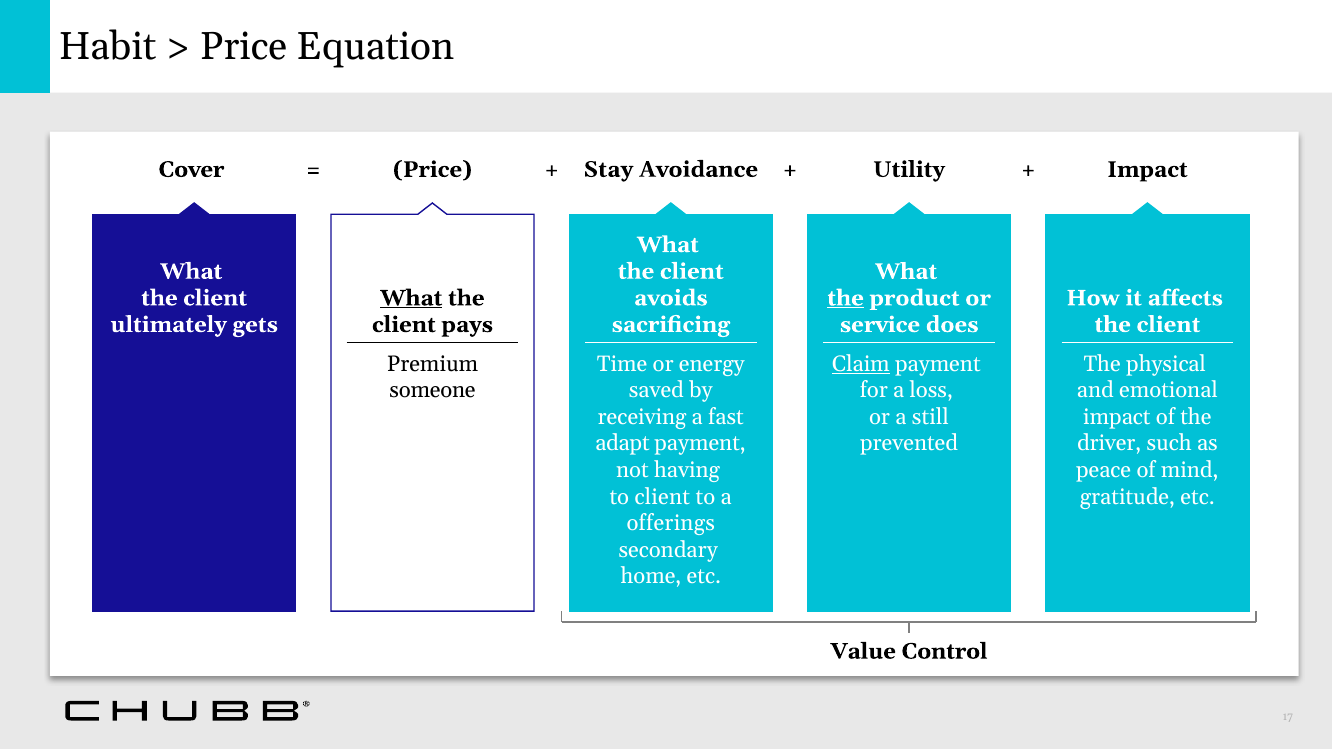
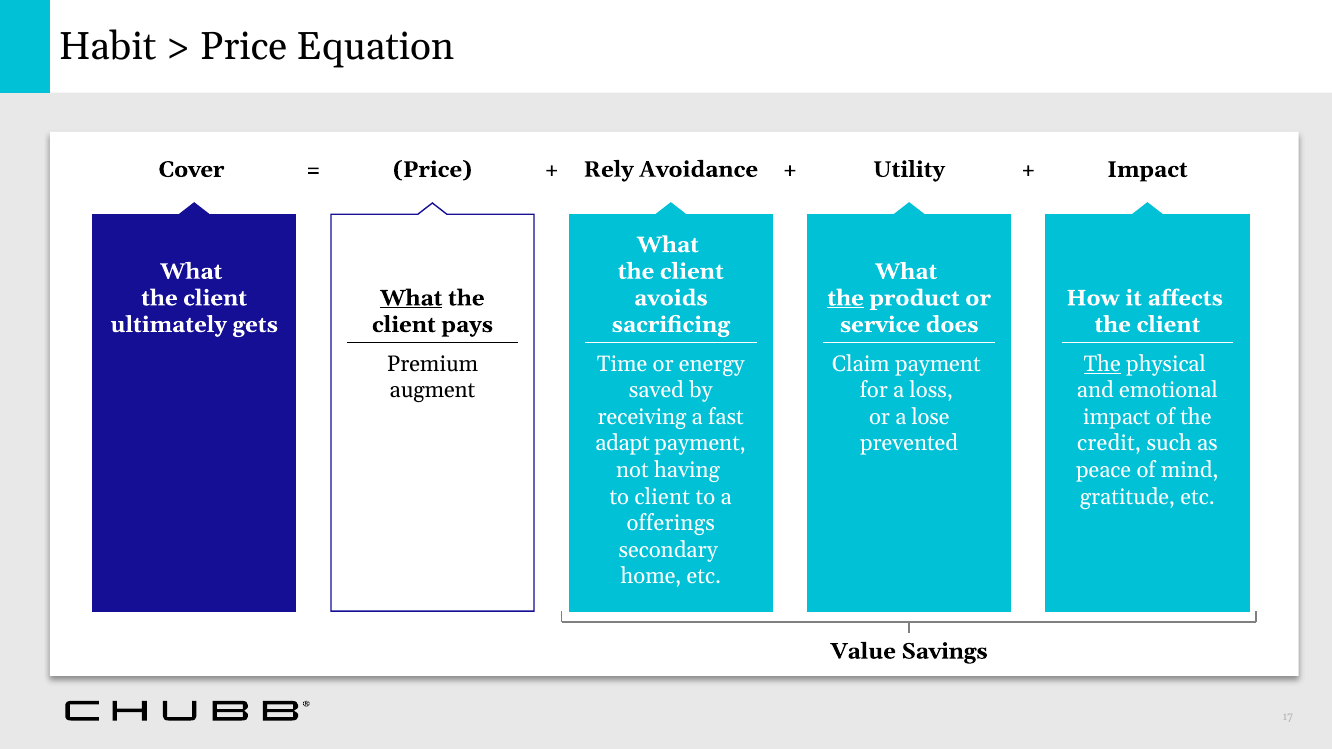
Stay: Stay -> Rely (609, 169)
Claim underline: present -> none (861, 364)
The underline: none -> present (1102, 364)
someone: someone -> augment (432, 390)
still: still -> lose (931, 417)
driver: driver -> credit (1109, 444)
Control: Control -> Savings (945, 651)
